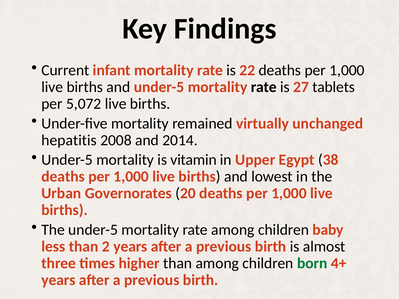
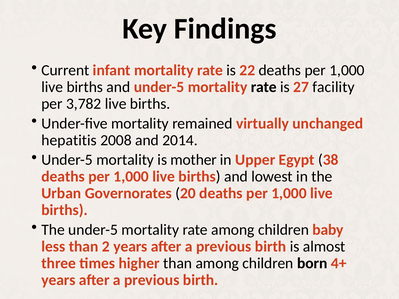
tablets: tablets -> facility (333, 87)
5,072: 5,072 -> 3,782 (84, 104)
vitamin: vitamin -> mother (194, 160)
born colour: green -> black (312, 264)
